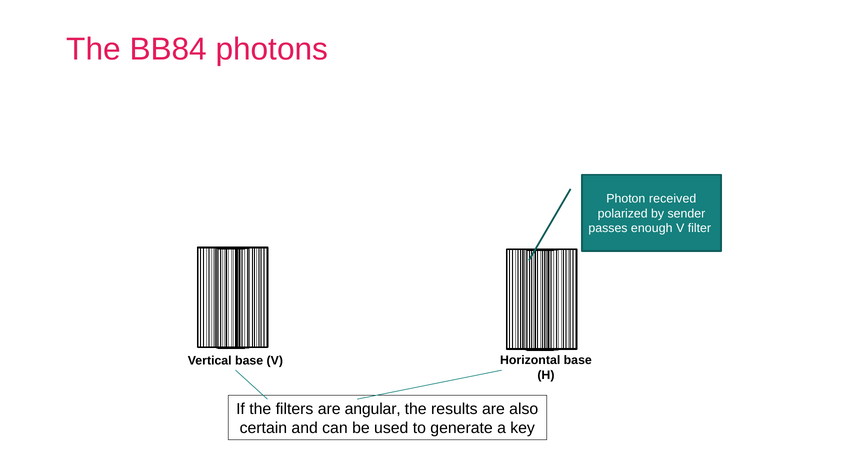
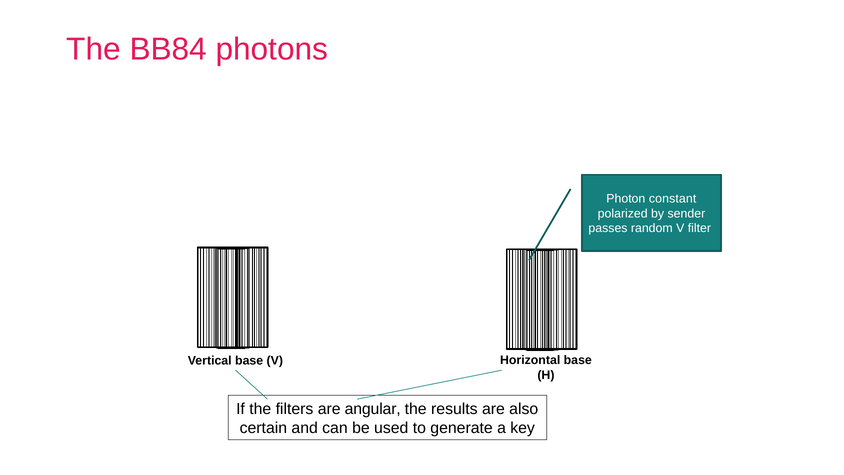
received: received -> constant (673, 199)
enough: enough -> random (652, 228)
